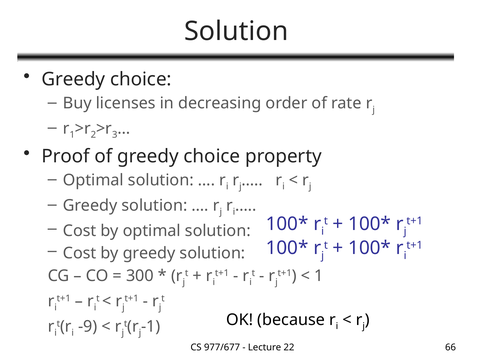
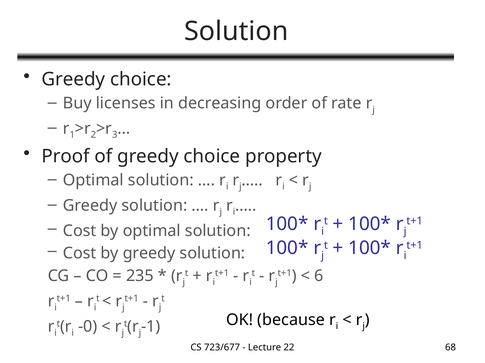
1: 1 -> 6 (319, 276)
300: 300 -> 235 (140, 276)
-9: -9 -> -0 (88, 327)
977/677: 977/677 -> 723/677 (222, 348)
66: 66 -> 68 (451, 348)
